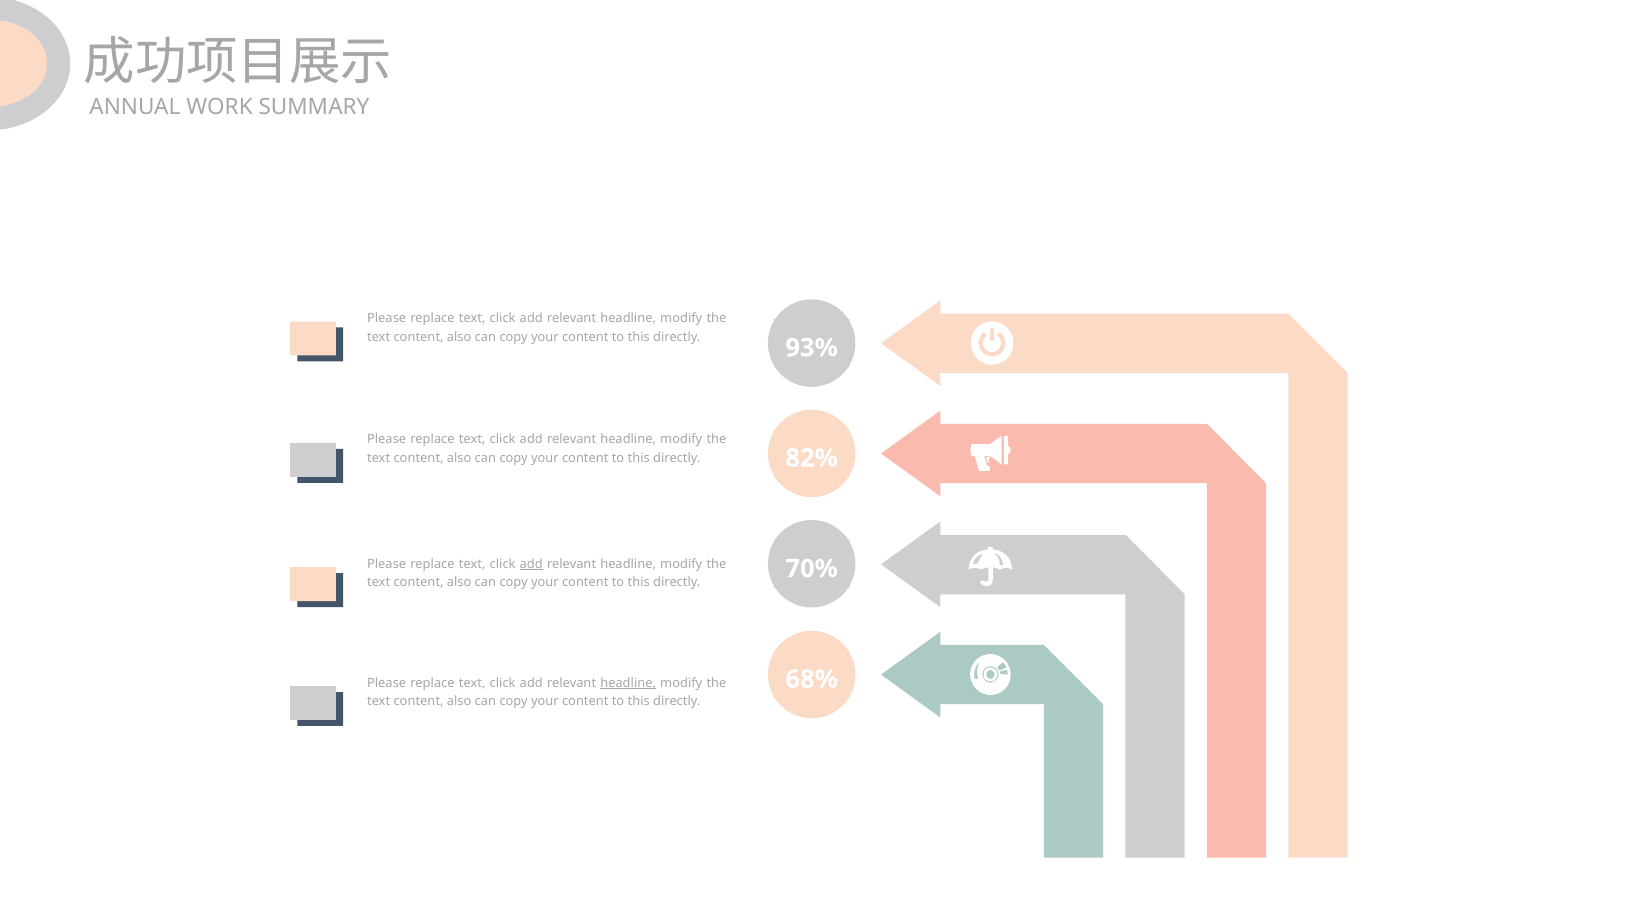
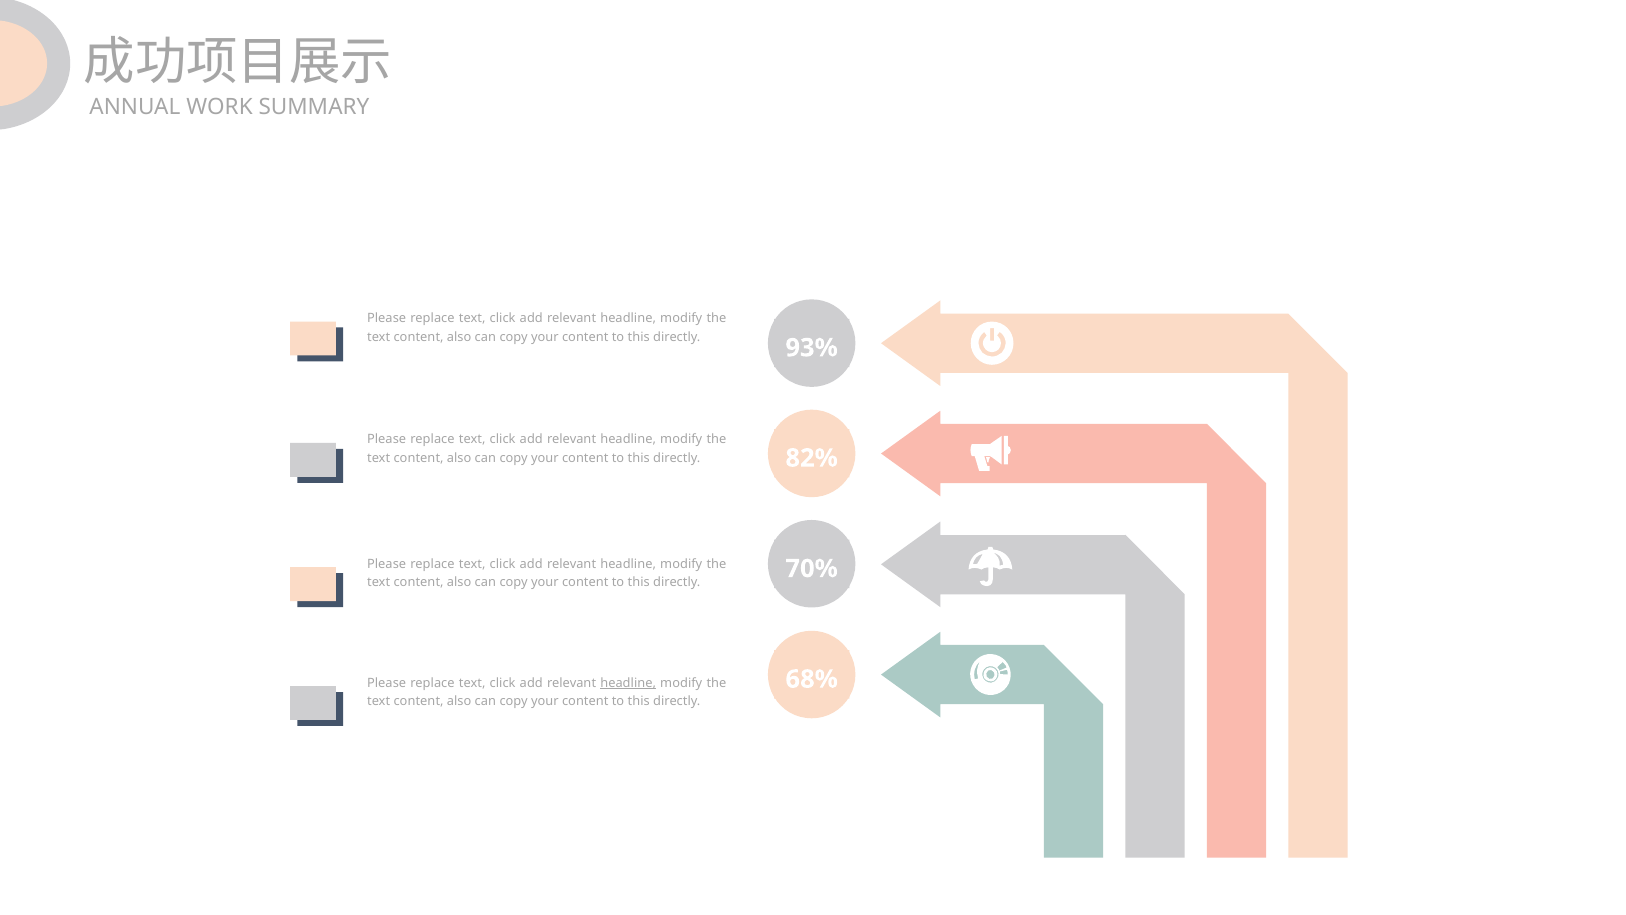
add underline: present -> none (531, 564)
